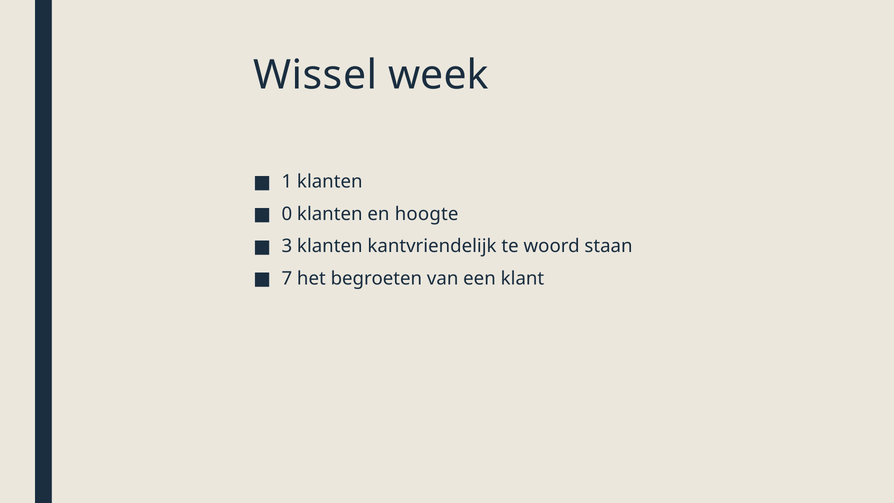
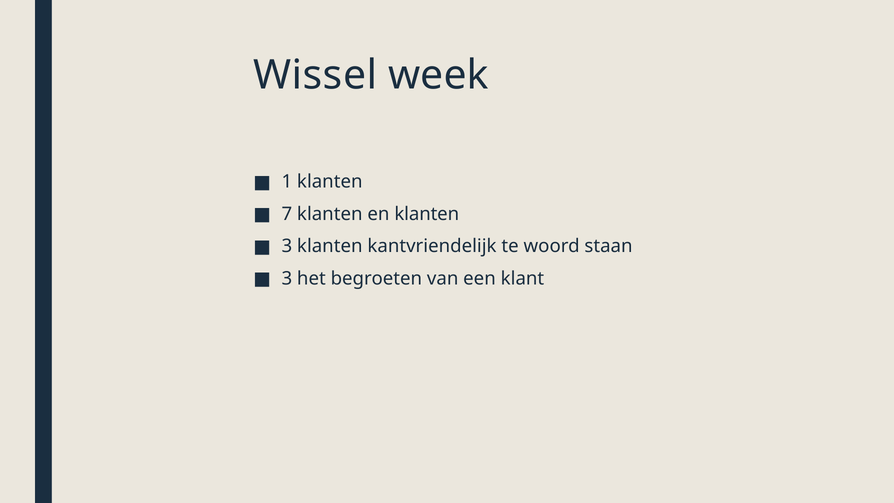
0: 0 -> 7 (287, 214)
en hoogte: hoogte -> klanten (427, 214)
7: 7 -> 3 (287, 278)
